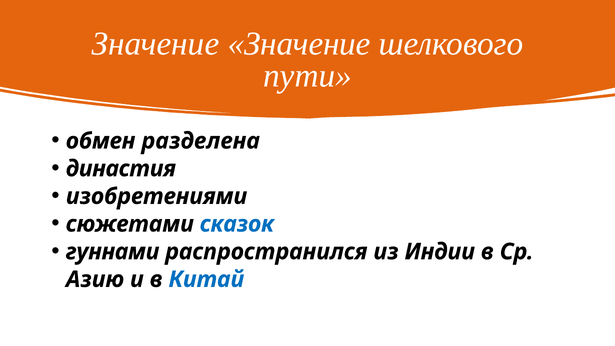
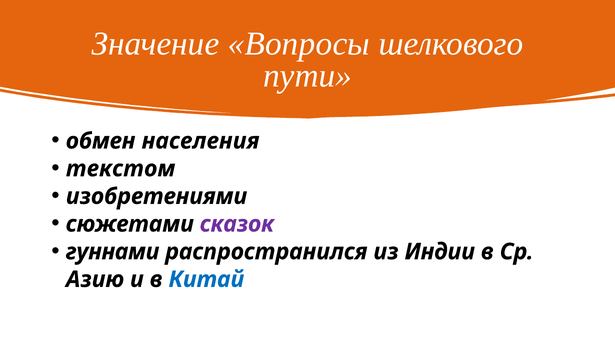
Значение Значение: Значение -> Вопросы (299, 44)
разделена: разделена -> населения (201, 141)
династия: династия -> текстом (121, 169)
сказок colour: blue -> purple (237, 224)
